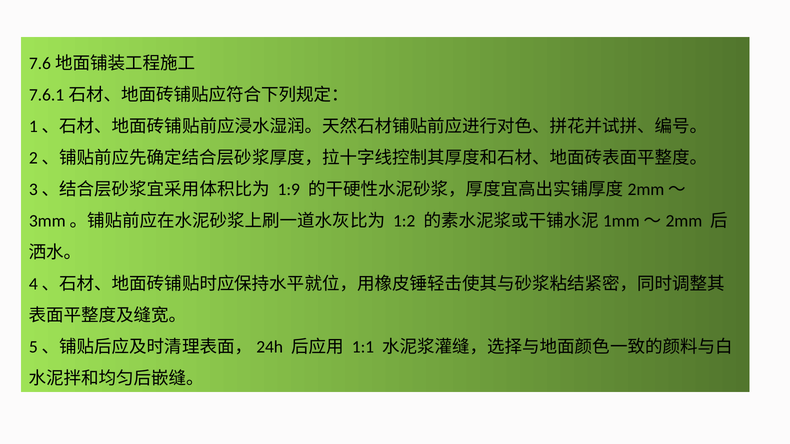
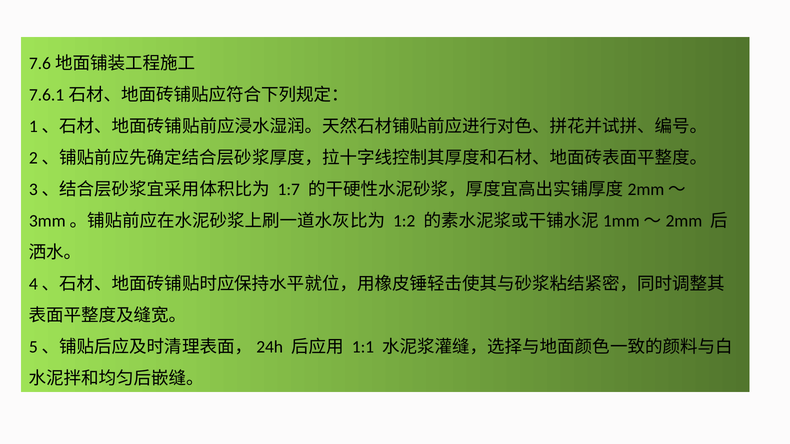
1:9: 1:9 -> 1:7 (289, 190)
